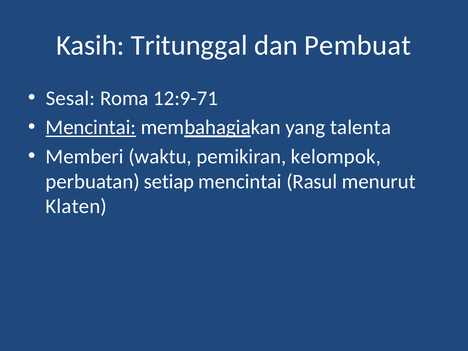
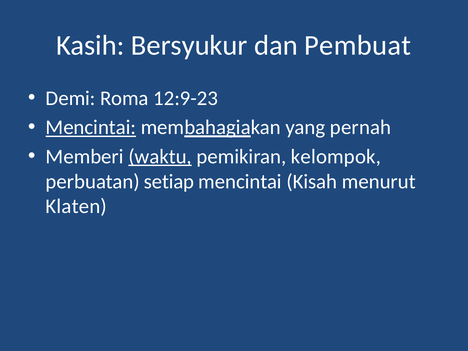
Tritunggal: Tritunggal -> Bersyukur (189, 45)
Sesal: Sesal -> Demi (71, 98)
12:9-71: 12:9-71 -> 12:9-23 (186, 98)
talenta: talenta -> pernah (361, 127)
waktu underline: none -> present (160, 156)
Rasul: Rasul -> Kisah (312, 181)
